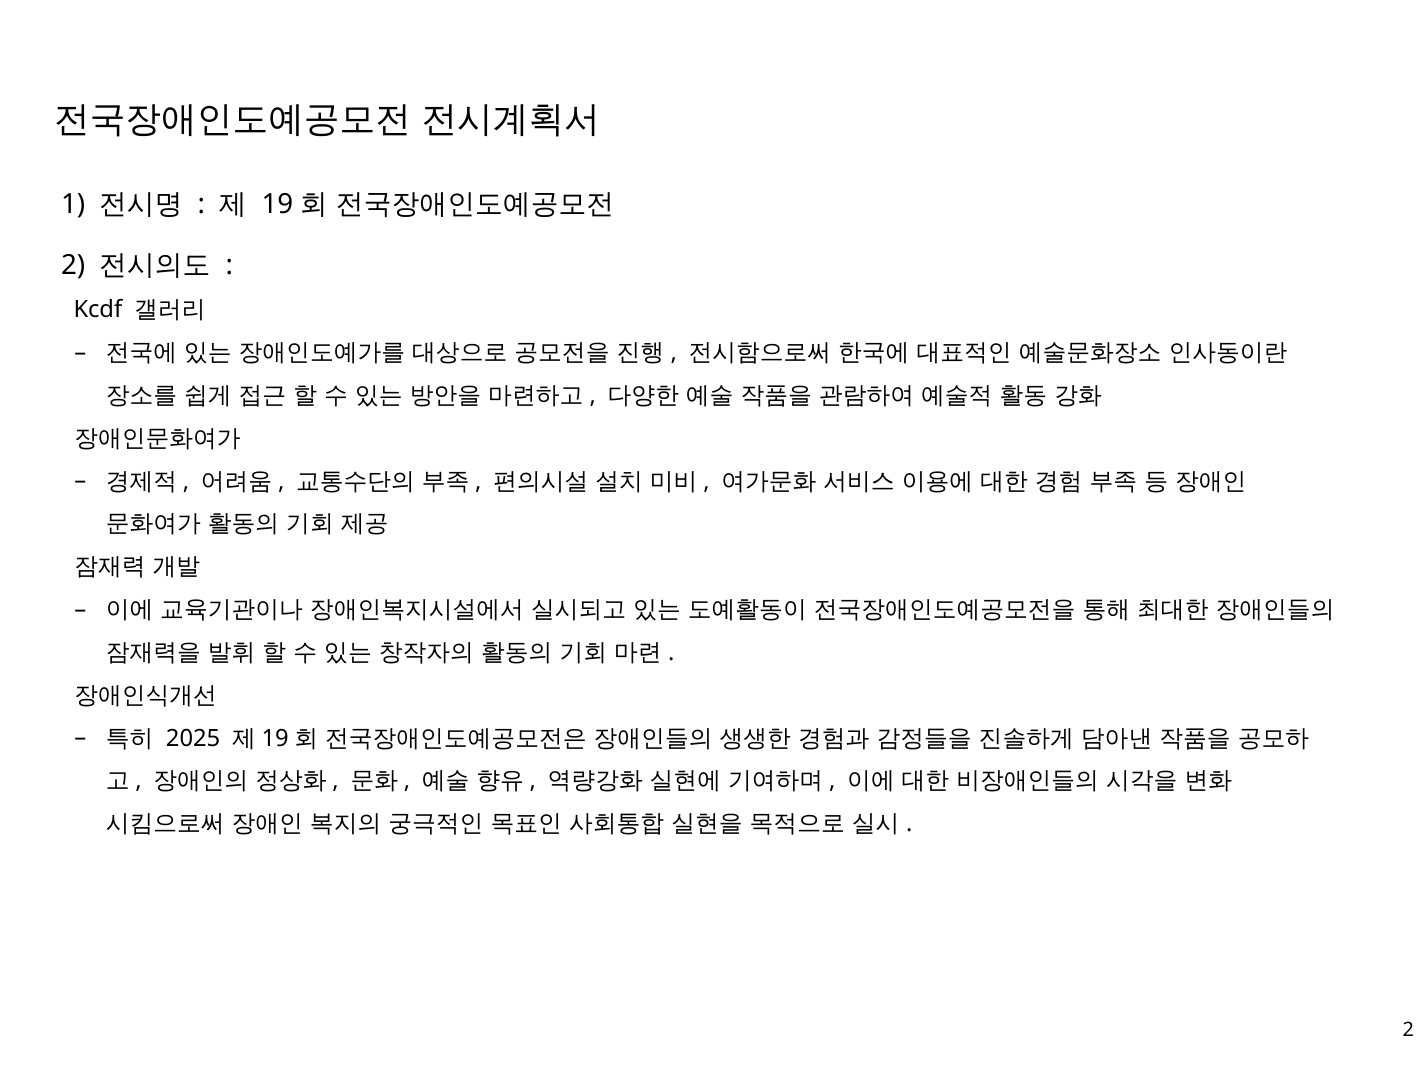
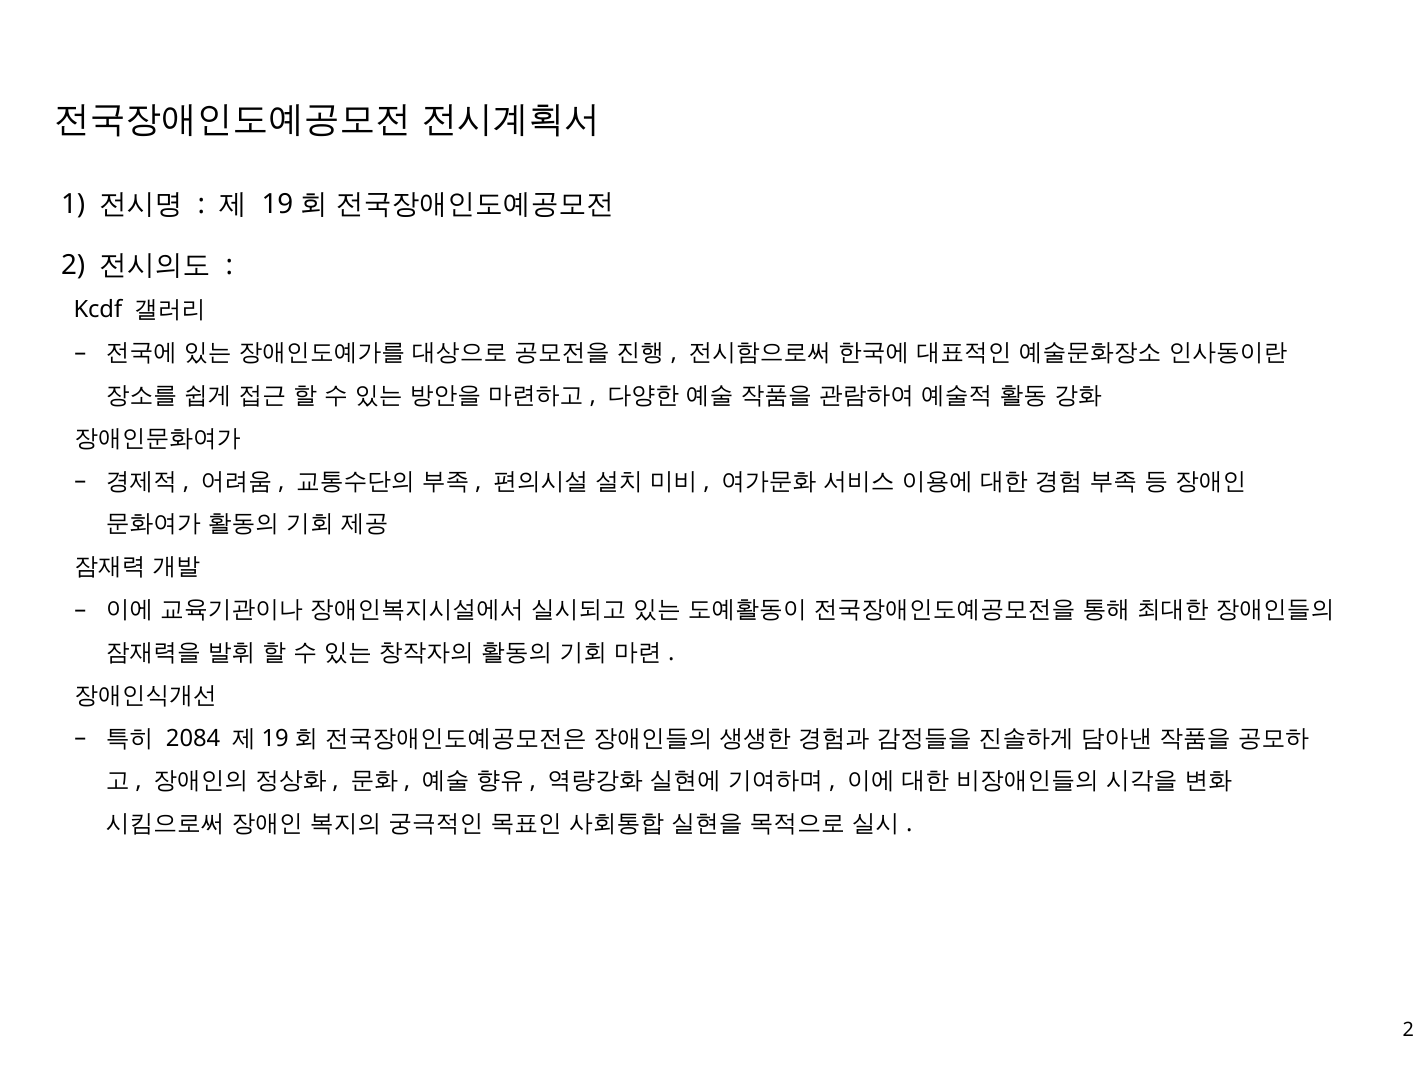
2025: 2025 -> 2084 (193, 738)
